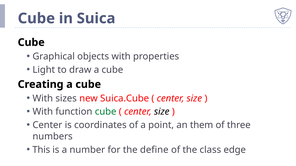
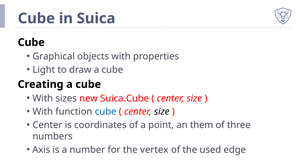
cube colour: green -> blue (106, 112)
This: This -> Axis (41, 150)
define: define -> vertex (154, 150)
class: class -> used (210, 150)
